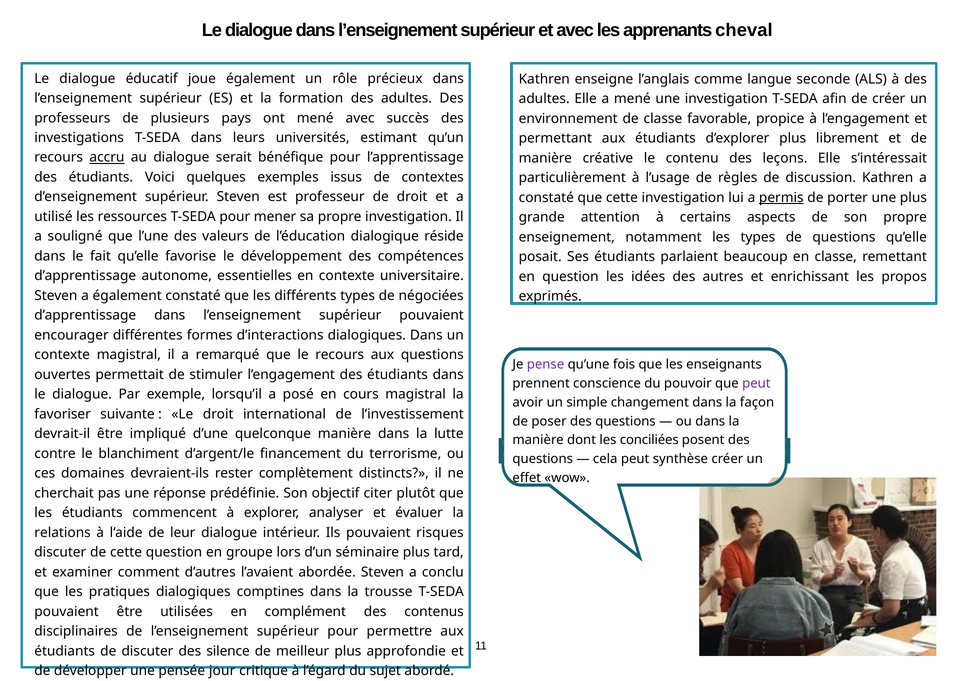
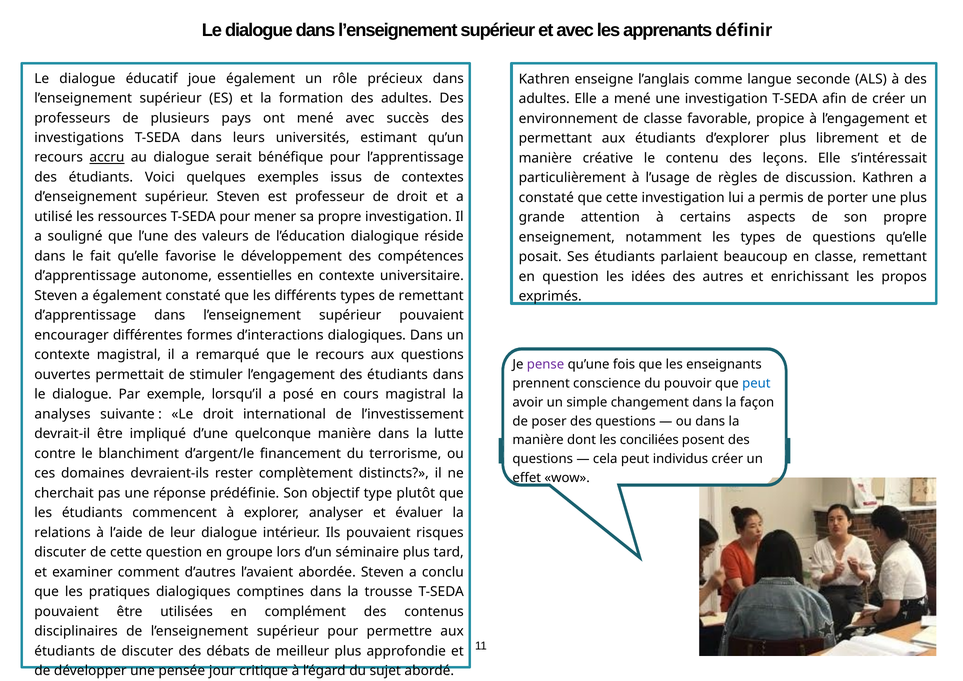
cheval: cheval -> définir (744, 30)
permis underline: present -> none (781, 198)
de négociées: négociées -> remettant (431, 296)
peut colour: purple -> blue (756, 383)
favoriser: favoriser -> analyses (63, 414)
synthèse: synthèse -> individus (680, 459)
citer: citer -> type (378, 493)
silence: silence -> débats (228, 651)
